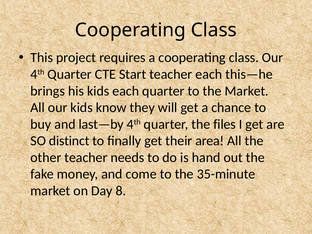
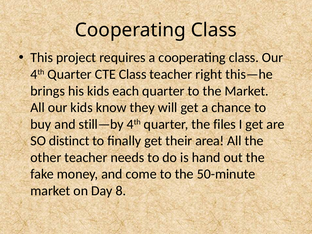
CTE Start: Start -> Class (133, 74)
teacher each: each -> right (209, 74)
last—by: last—by -> still—by (101, 124)
35-minute: 35-minute -> 50-minute (226, 174)
